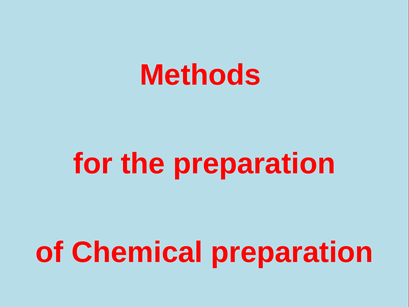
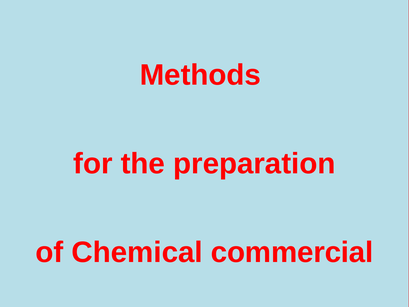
Chemical preparation: preparation -> commercial (292, 252)
